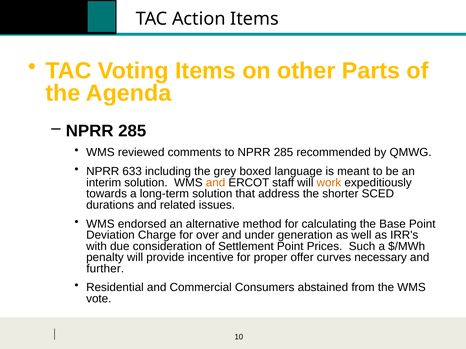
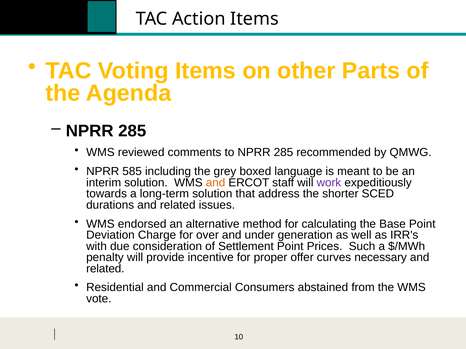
633: 633 -> 585 (132, 172)
work colour: orange -> purple (329, 183)
further: further -> related (105, 269)
